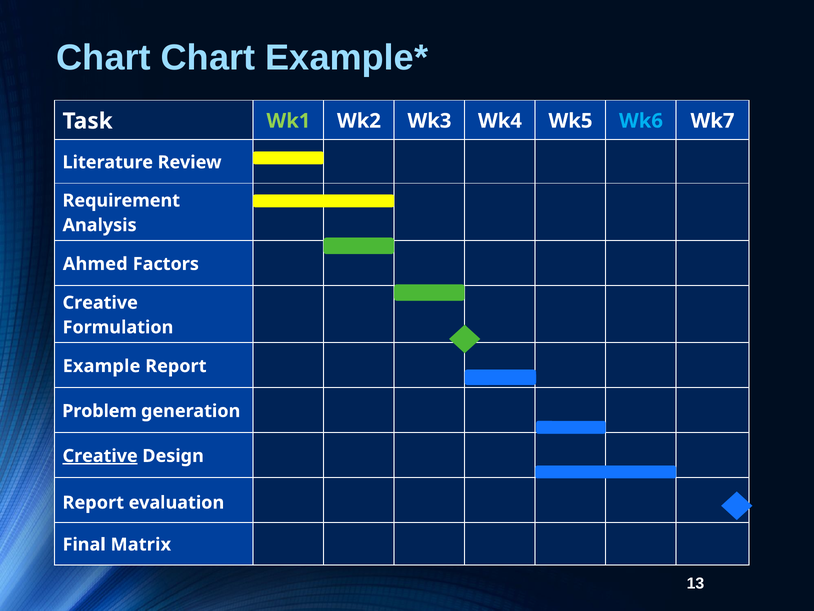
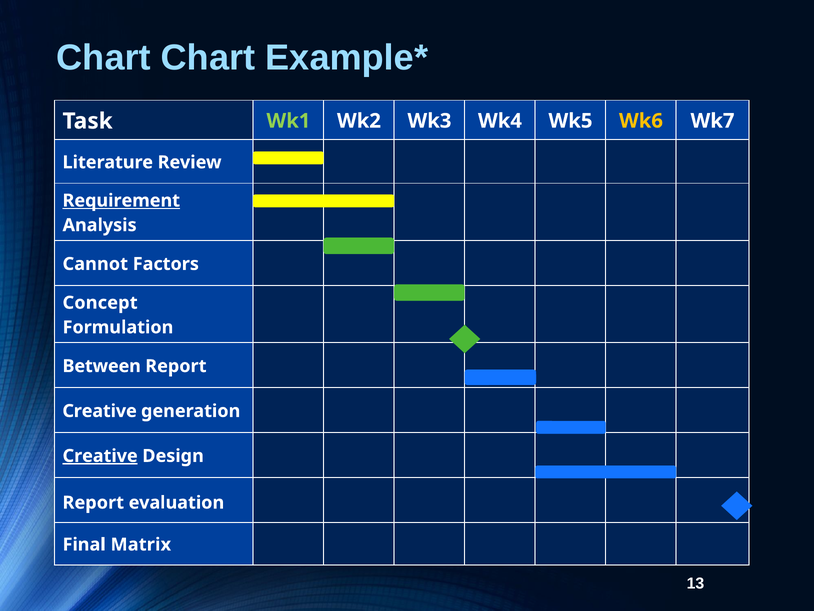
Wk6 colour: light blue -> yellow (641, 121)
Requirement underline: none -> present (121, 200)
Ahmed: Ahmed -> Cannot (95, 264)
Creative: Creative -> Concept (100, 303)
Example: Example -> Between (102, 366)
Problem: Problem -> Creative (100, 411)
